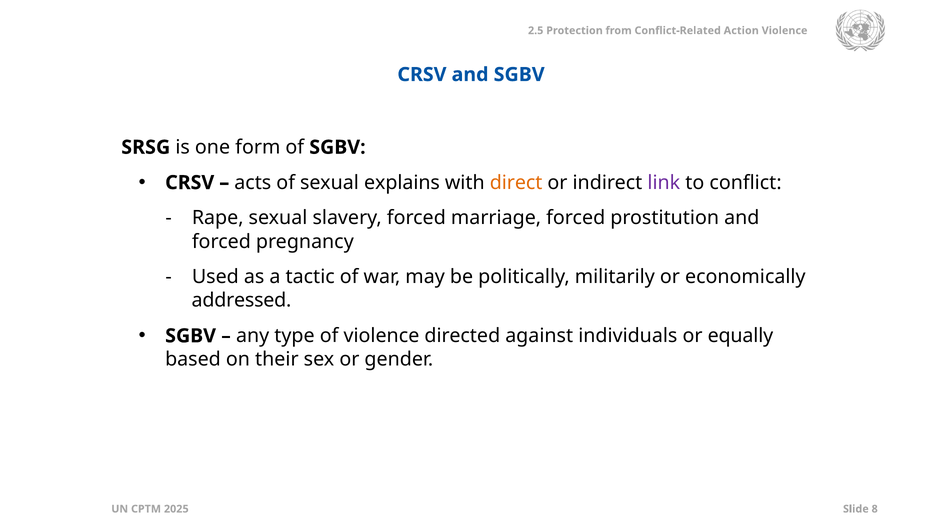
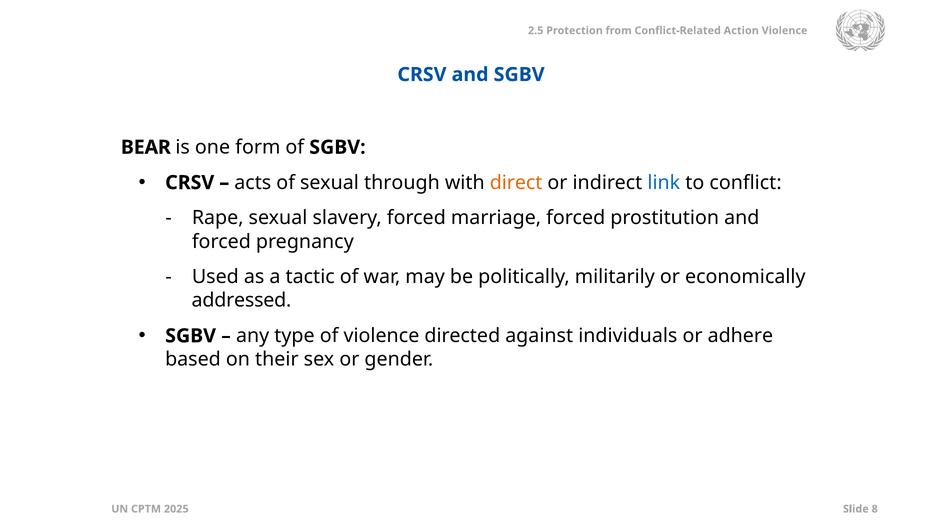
SRSG: SRSG -> BEAR (146, 147)
explains: explains -> through (402, 183)
link colour: purple -> blue (664, 183)
equally: equally -> adhere (740, 336)
